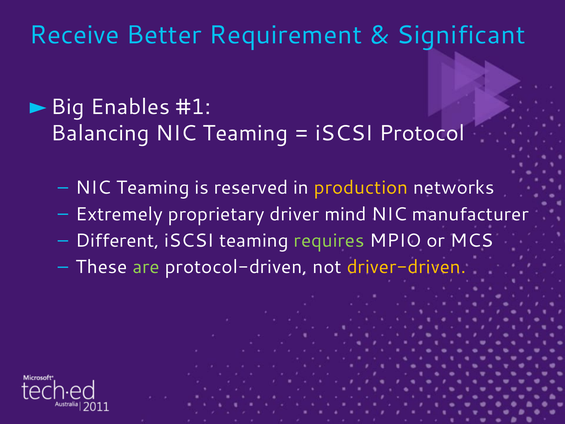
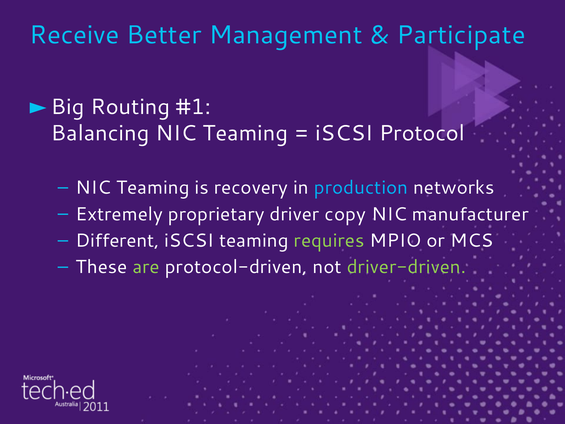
Requirement: Requirement -> Management (286, 35)
Significant: Significant -> Participate (461, 35)
Enables: Enables -> Routing (130, 107)
reserved: reserved -> recovery (251, 188)
production colour: yellow -> light blue (361, 188)
mind: mind -> copy (345, 214)
driver-driven colour: yellow -> light green (406, 267)
